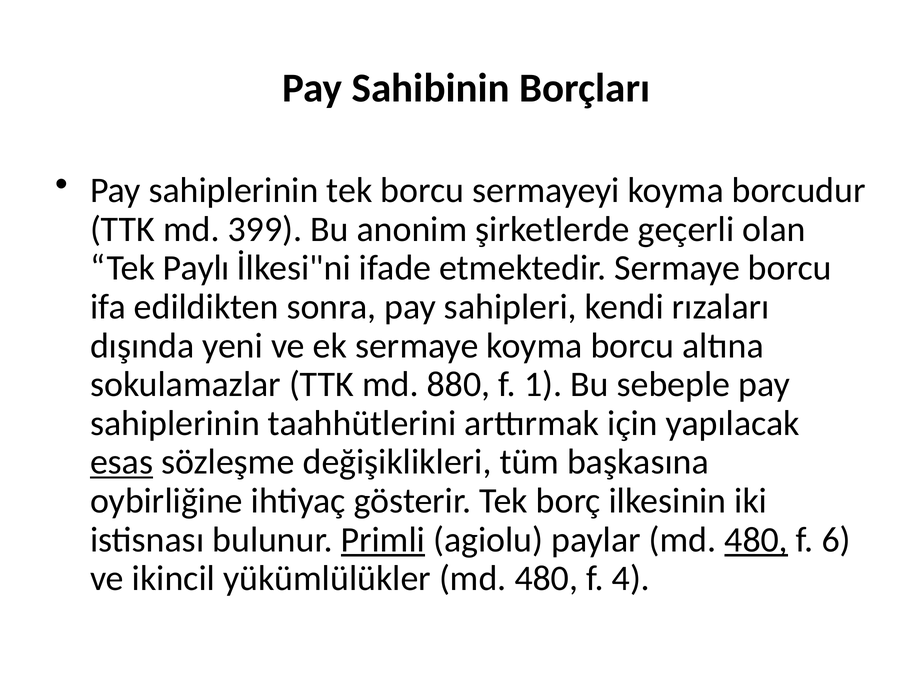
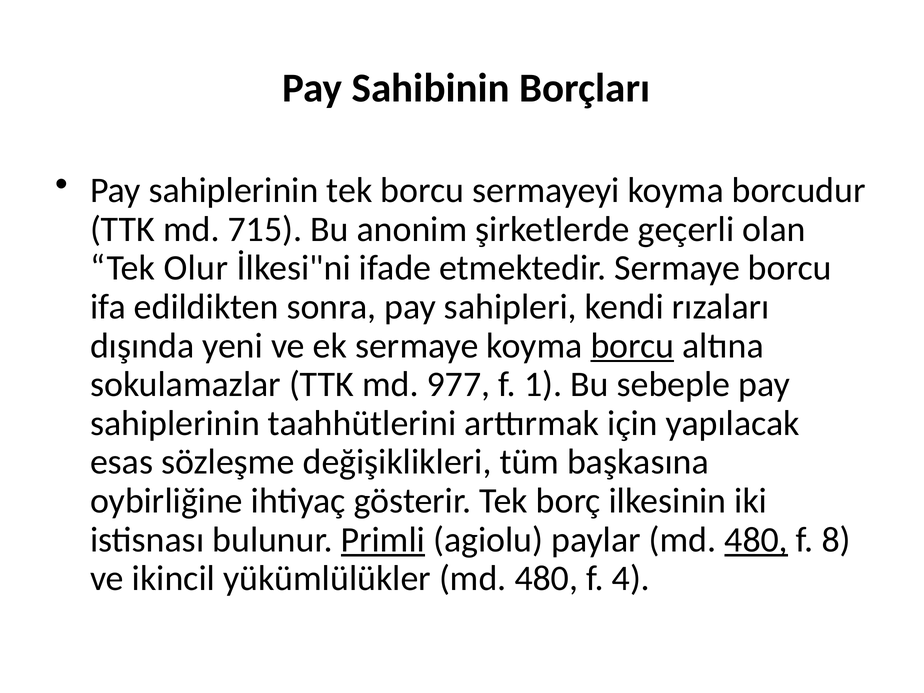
399: 399 -> 715 (265, 229)
Paylı: Paylı -> Olur (196, 268)
borcu underline: none -> present (632, 346)
880: 880 -> 977 (458, 384)
esas underline: present -> none (122, 462)
6: 6 -> 8 (836, 540)
